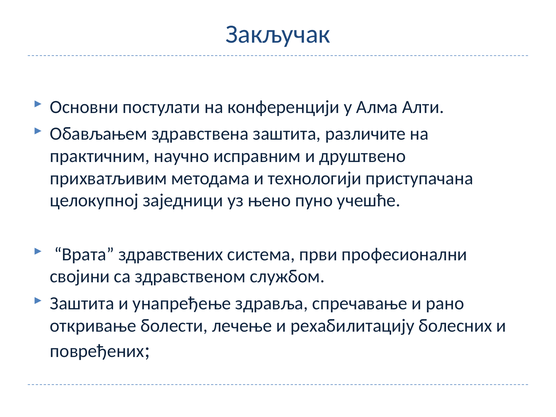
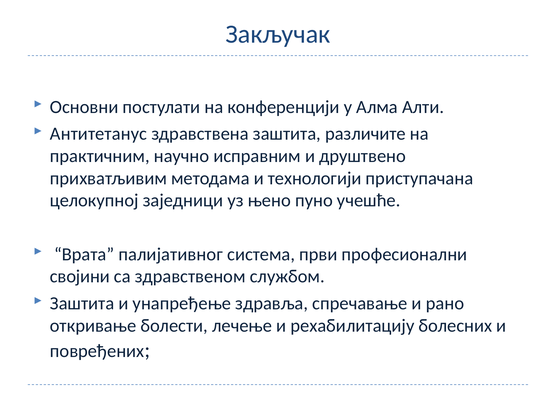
Обављањем: Обављањем -> Антитетанус (98, 134)
здравствених: здравствених -> палијативног (171, 254)
